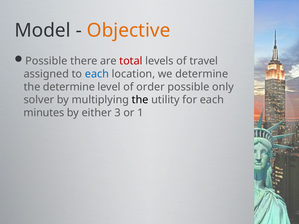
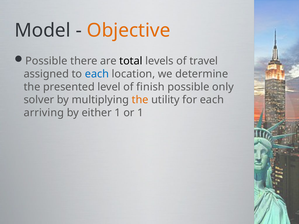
total colour: red -> black (131, 61)
the determine: determine -> presented (69, 87)
order: order -> finish (151, 87)
the colour: black -> orange (140, 100)
minutes: minutes -> arriving (44, 113)
either 3: 3 -> 1 (118, 113)
